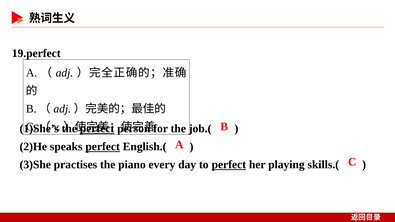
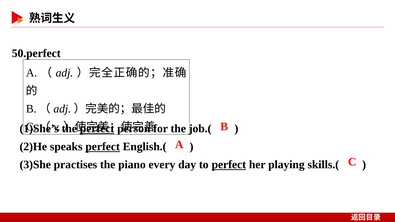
19.perfect: 19.perfect -> 50.perfect (36, 53)
